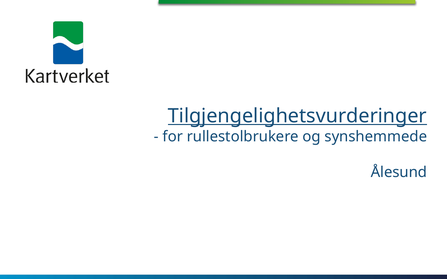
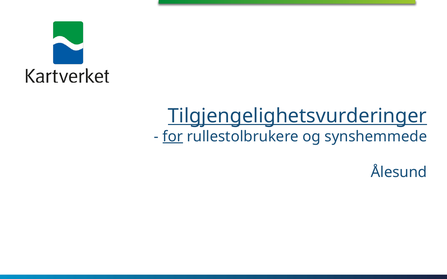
for underline: none -> present (173, 137)
